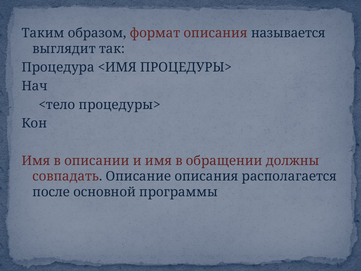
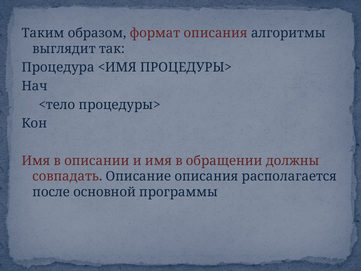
называется: называется -> алгоритмы (288, 33)
